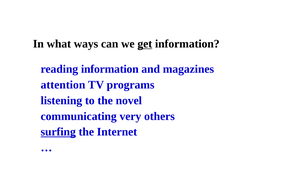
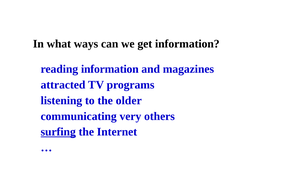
get underline: present -> none (145, 44)
attention: attention -> attracted (63, 85)
novel: novel -> older (129, 100)
